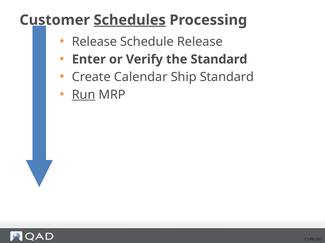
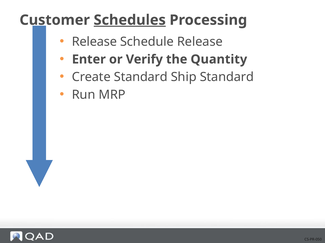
the Standard: Standard -> Quantity (219, 59)
Create Calendar: Calendar -> Standard (141, 77)
Run underline: present -> none (84, 95)
